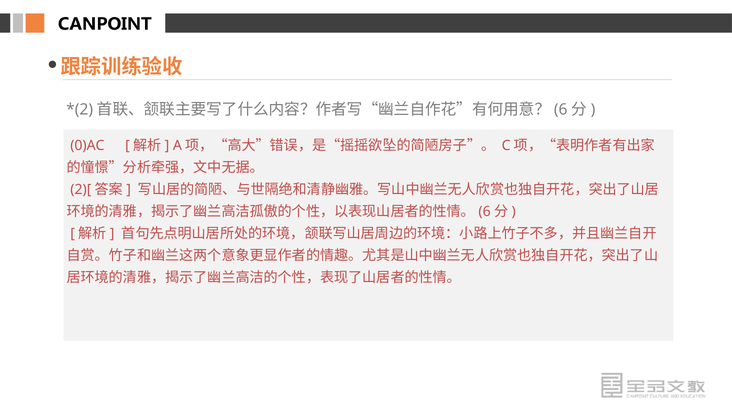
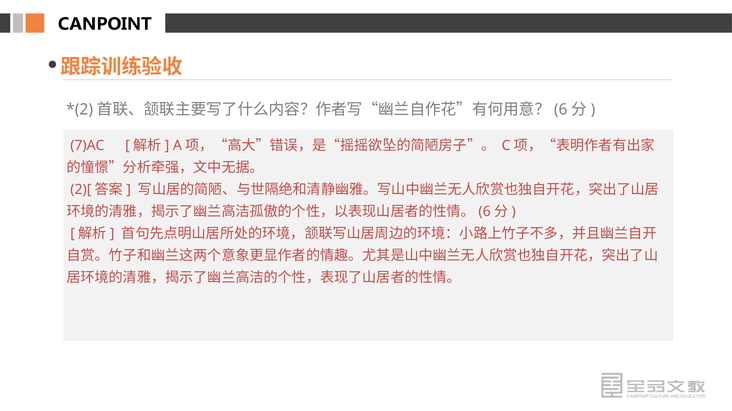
0)AC: 0)AC -> 7)AC (87, 145)
